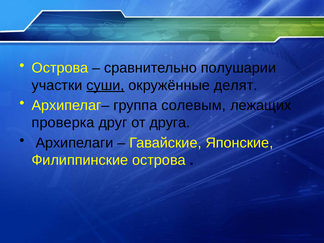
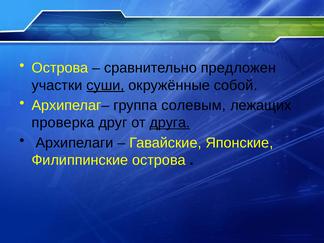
полушарии: полушарии -> предложен (238, 68)
делят: делят -> собой (236, 85)
друга underline: none -> present (170, 123)
